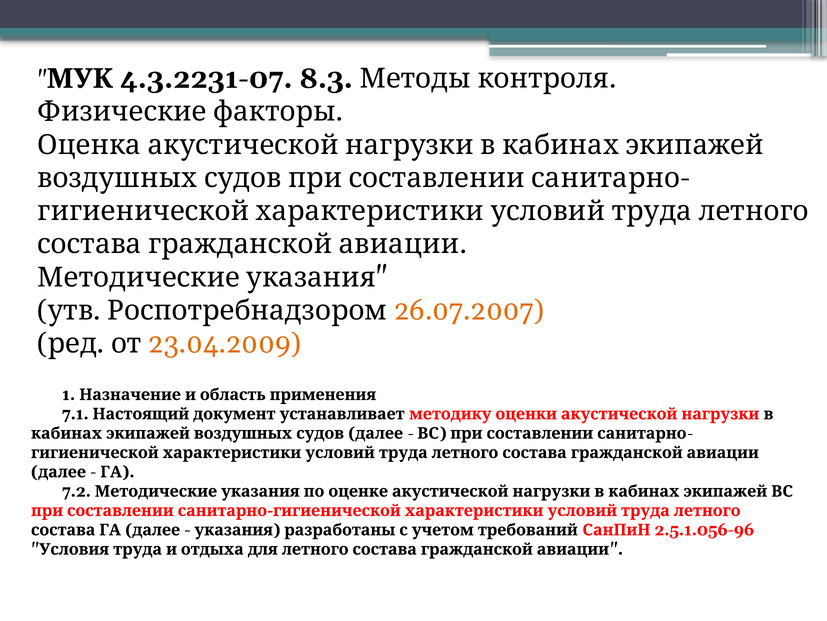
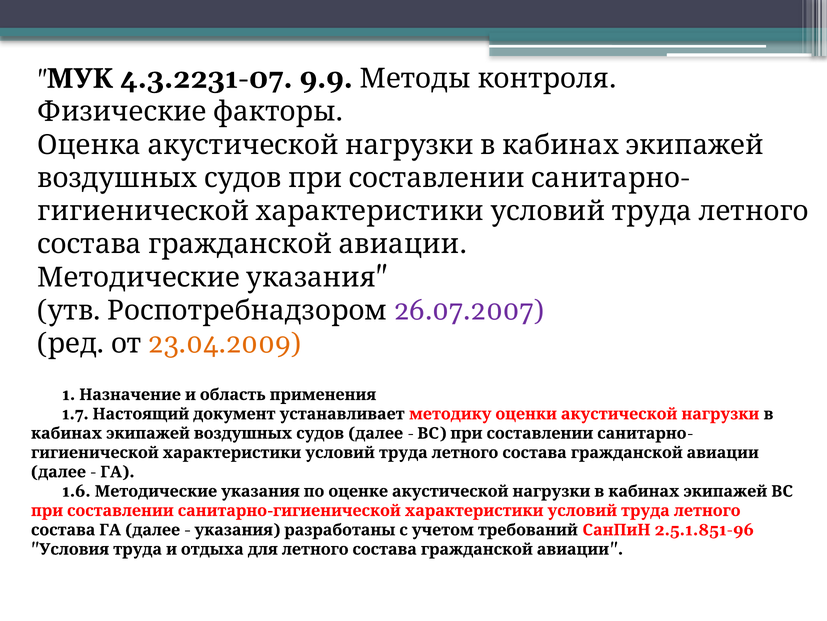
8.3: 8.3 -> 9.9 (326, 79)
26.07.2007 colour: orange -> purple (469, 310)
7.1: 7.1 -> 1.7 (75, 414)
7.2: 7.2 -> 1.6 (76, 491)
2.5.1.056-96: 2.5.1.056-96 -> 2.5.1.851-96 (704, 529)
